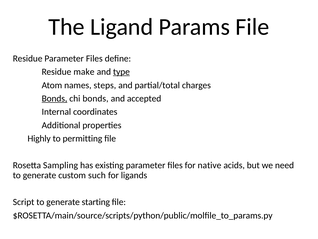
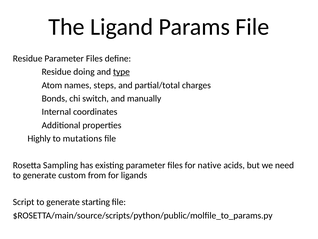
make: make -> doing (84, 72)
Bonds underline: present -> none (55, 98)
chi bonds: bonds -> switch (96, 98)
accepted: accepted -> manually (144, 98)
permitting: permitting -> mutations (82, 138)
such: such -> from (97, 175)
